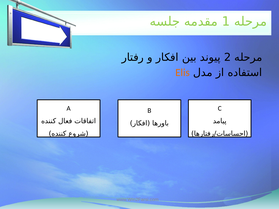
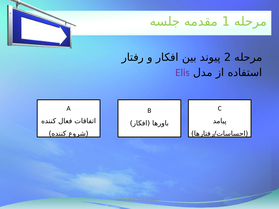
Elis colour: orange -> purple (182, 73)
